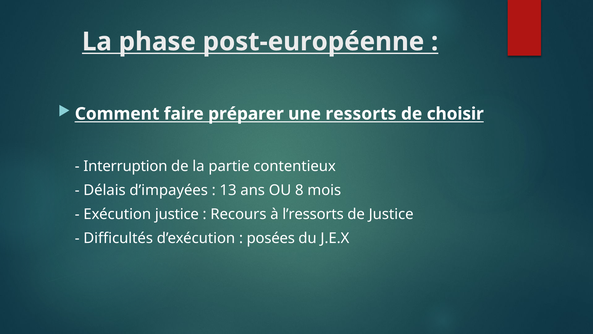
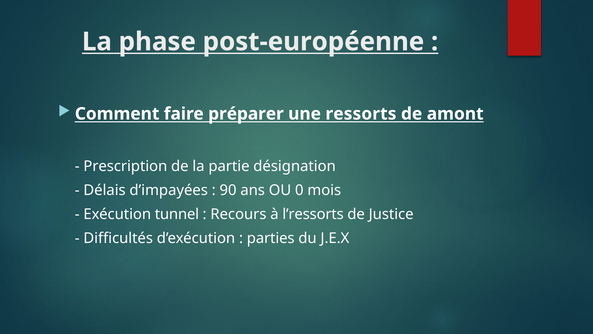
choisir: choisir -> amont (455, 114)
Interruption: Interruption -> Prescription (125, 166)
contentieux: contentieux -> désignation (295, 166)
13: 13 -> 90 (228, 190)
8: 8 -> 0 (299, 190)
Exécution justice: justice -> tunnel (177, 214)
posées: posées -> parties (271, 238)
